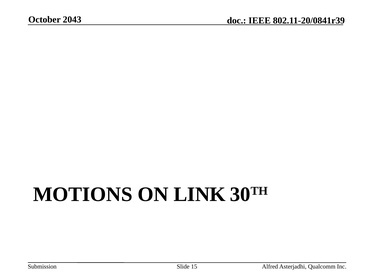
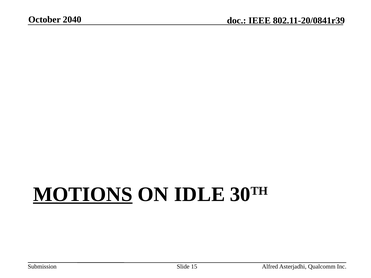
2043: 2043 -> 2040 (72, 20)
MOTIONS underline: none -> present (83, 194)
LINK: LINK -> IDLE (200, 194)
